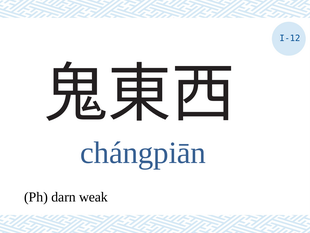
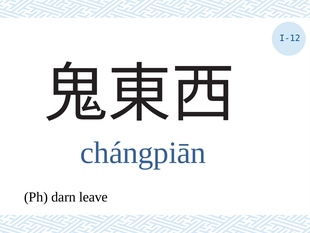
weak: weak -> leave (93, 197)
